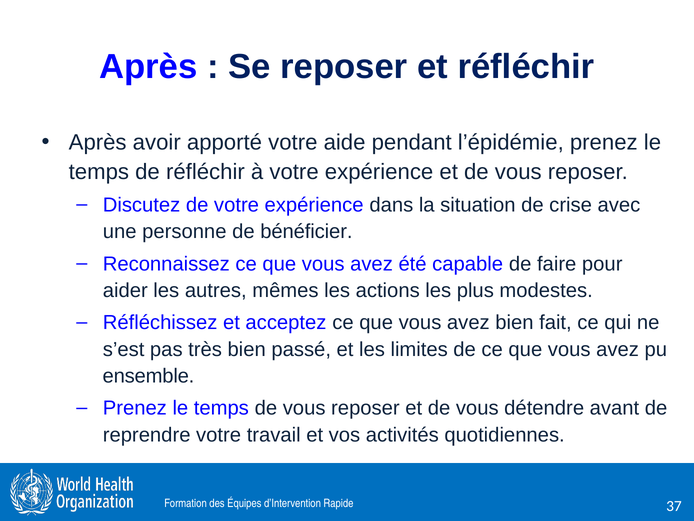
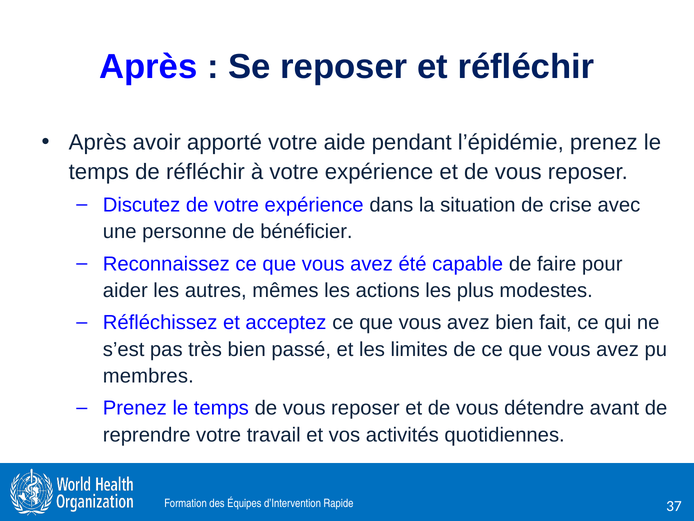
ensemble: ensemble -> membres (148, 376)
